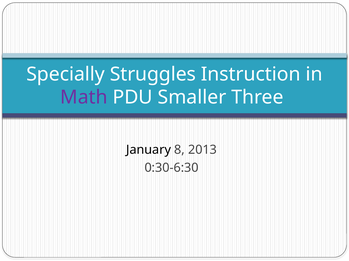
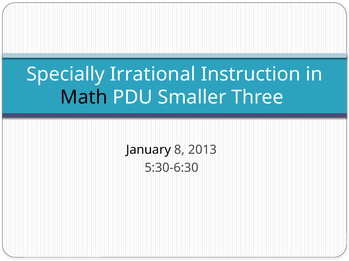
Struggles: Struggles -> Irrational (153, 74)
Math colour: purple -> black (84, 98)
0:30-6:30: 0:30-6:30 -> 5:30-6:30 (172, 168)
